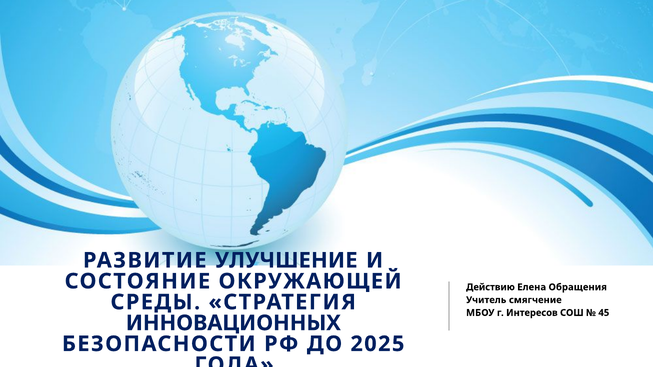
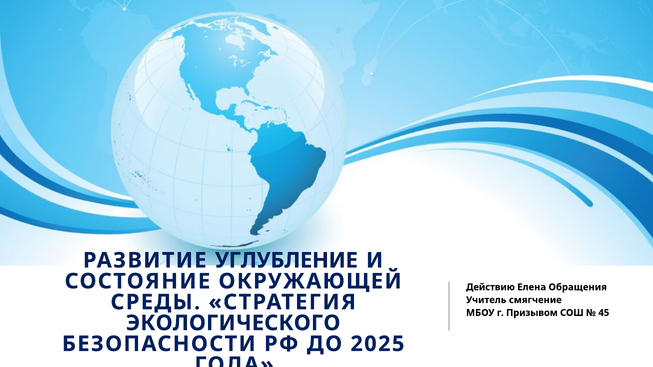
УЛУЧШЕНИЕ: УЛУЧШЕНИЕ -> УГЛУБЛЕНИЕ (286, 261)
Интересов: Интересов -> Призывом (532, 313)
ИННОВАЦИОННЫХ: ИННОВАЦИОННЫХ -> ЭКОЛОГИЧЕСКОГО (233, 323)
